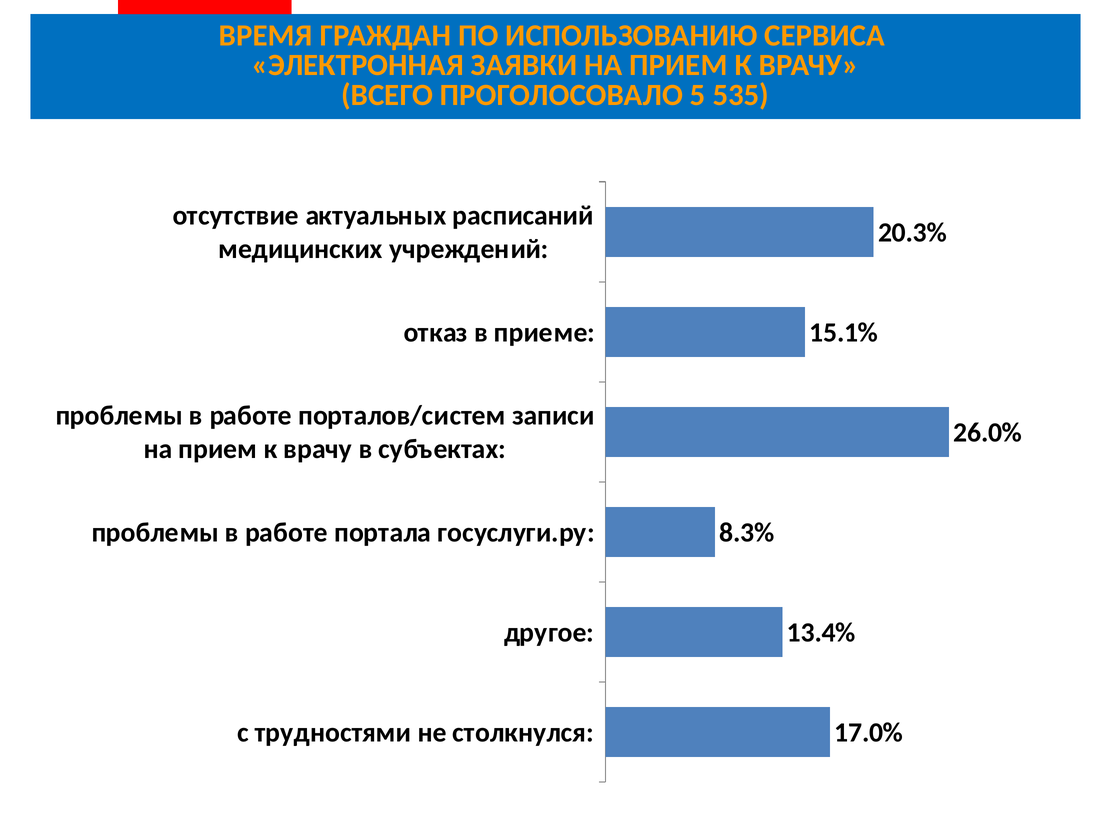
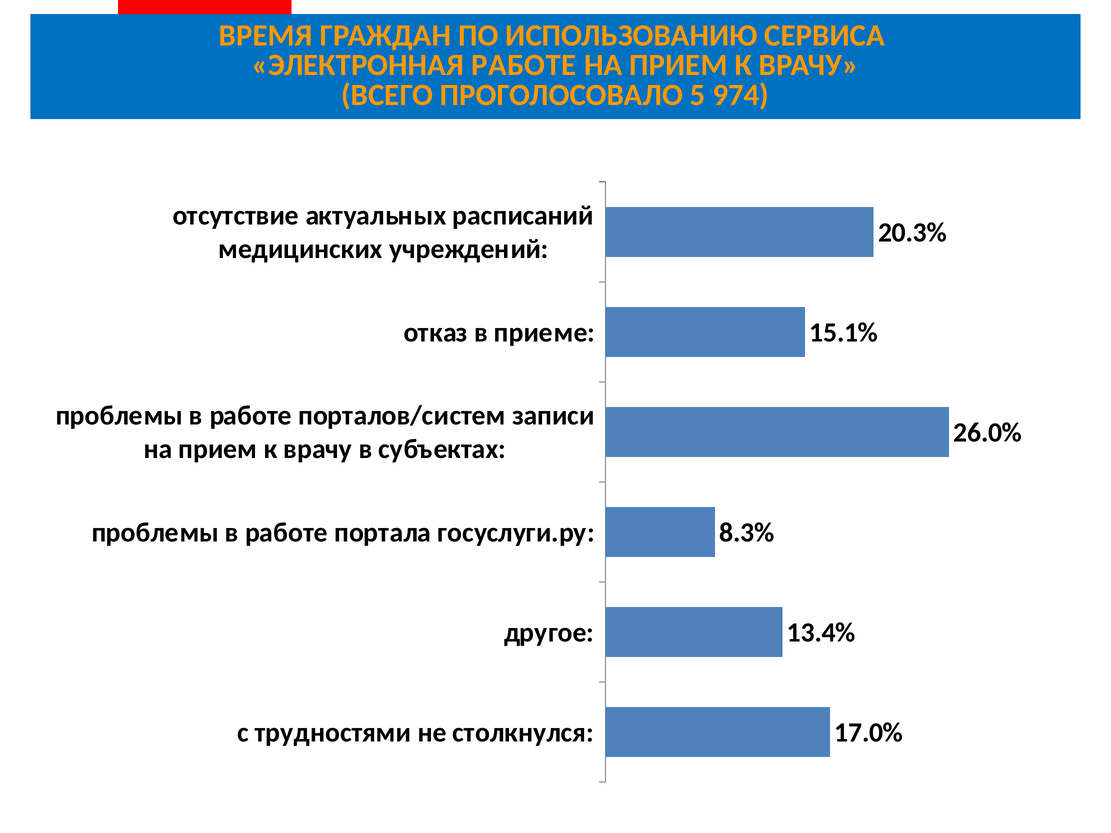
ЭЛЕКТРОННАЯ ЗАЯВКИ: ЗАЯВКИ -> РАБОТЕ (524, 65)
535: 535 -> 974 (741, 95)
